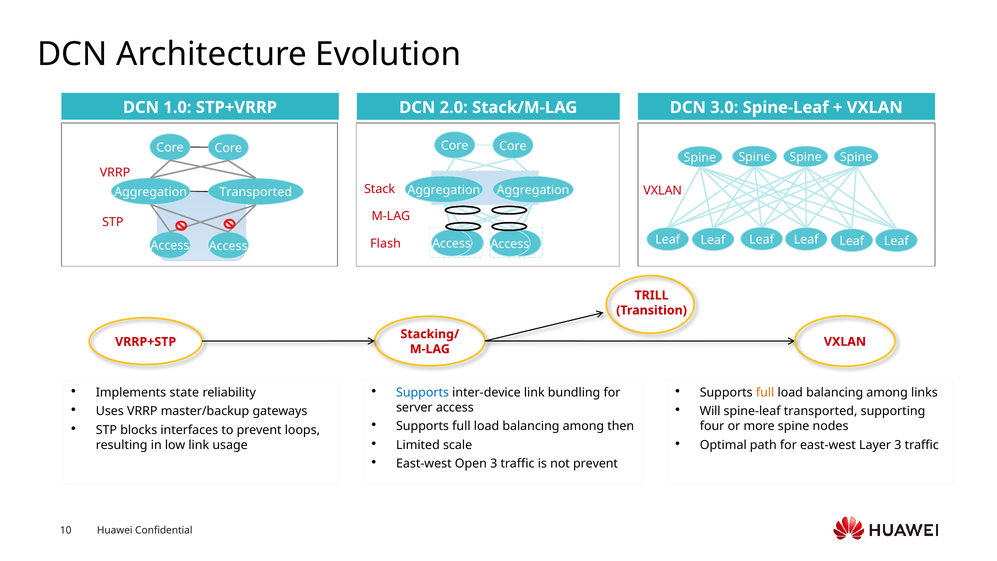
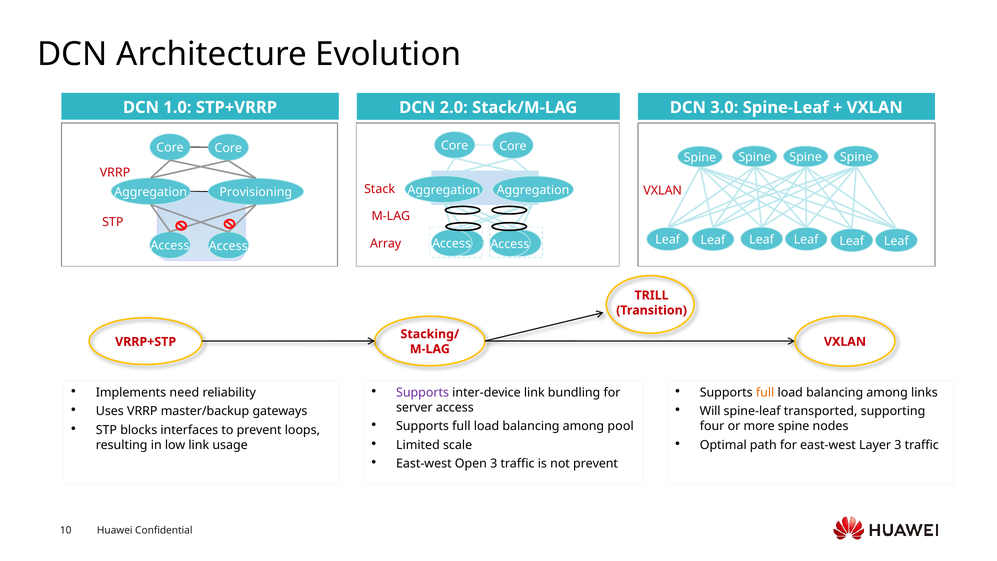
Aggregation Transported: Transported -> Provisioning (256, 192)
Flash: Flash -> Array (386, 244)
state: state -> need (184, 392)
Supports colour: blue -> purple (423, 392)
then: then -> pool (621, 426)
